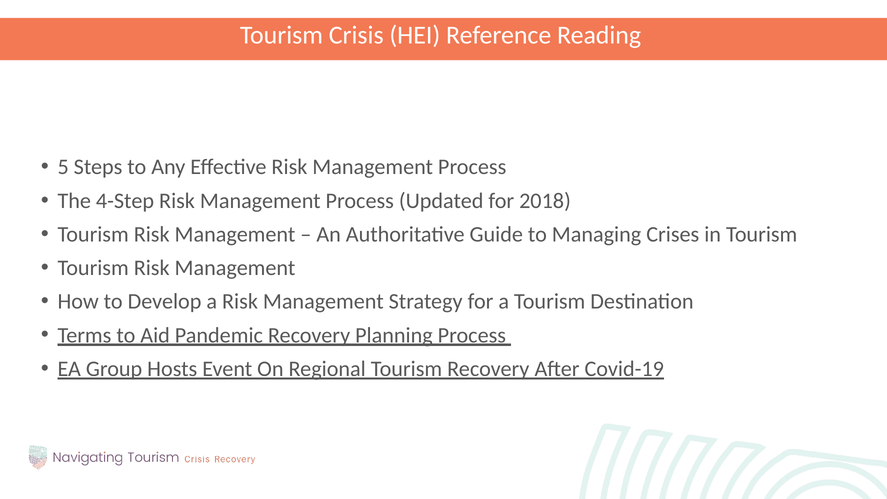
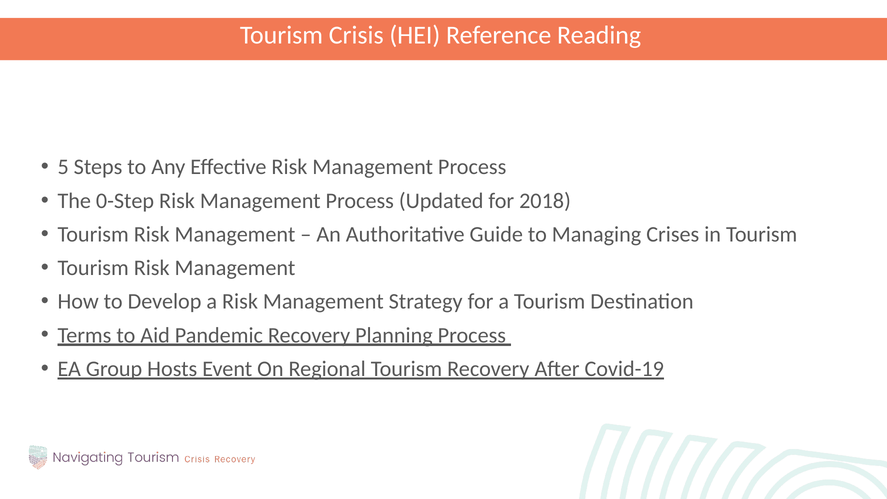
4-Step: 4-Step -> 0-Step (125, 201)
